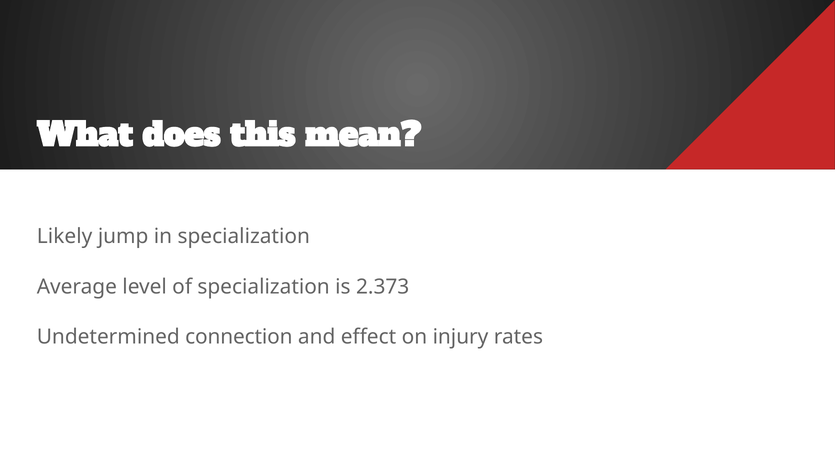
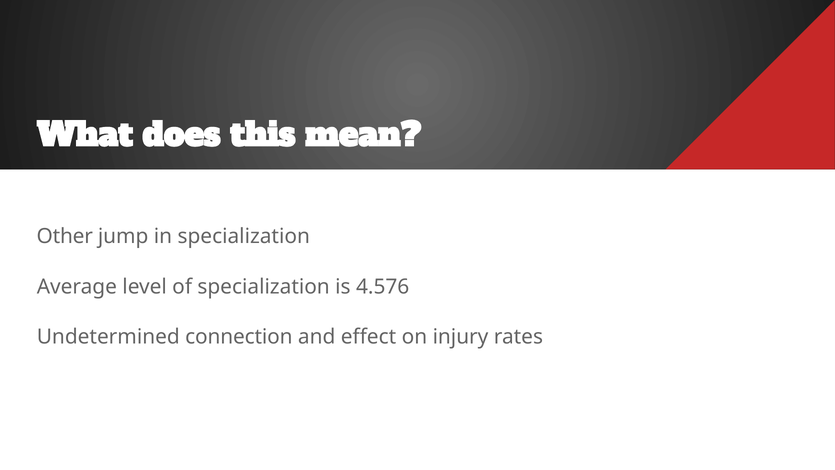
Likely: Likely -> Other (65, 236)
2.373: 2.373 -> 4.576 (383, 286)
